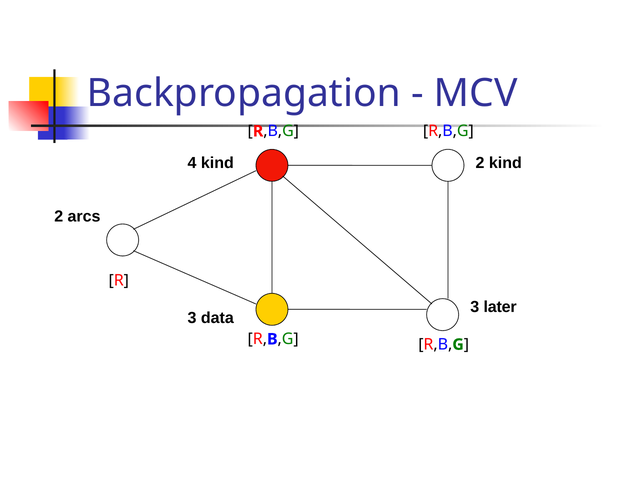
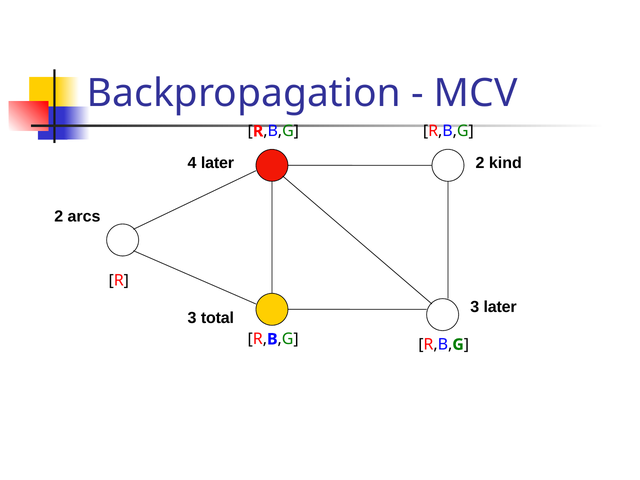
4 kind: kind -> later (217, 163)
data: data -> total (217, 318)
